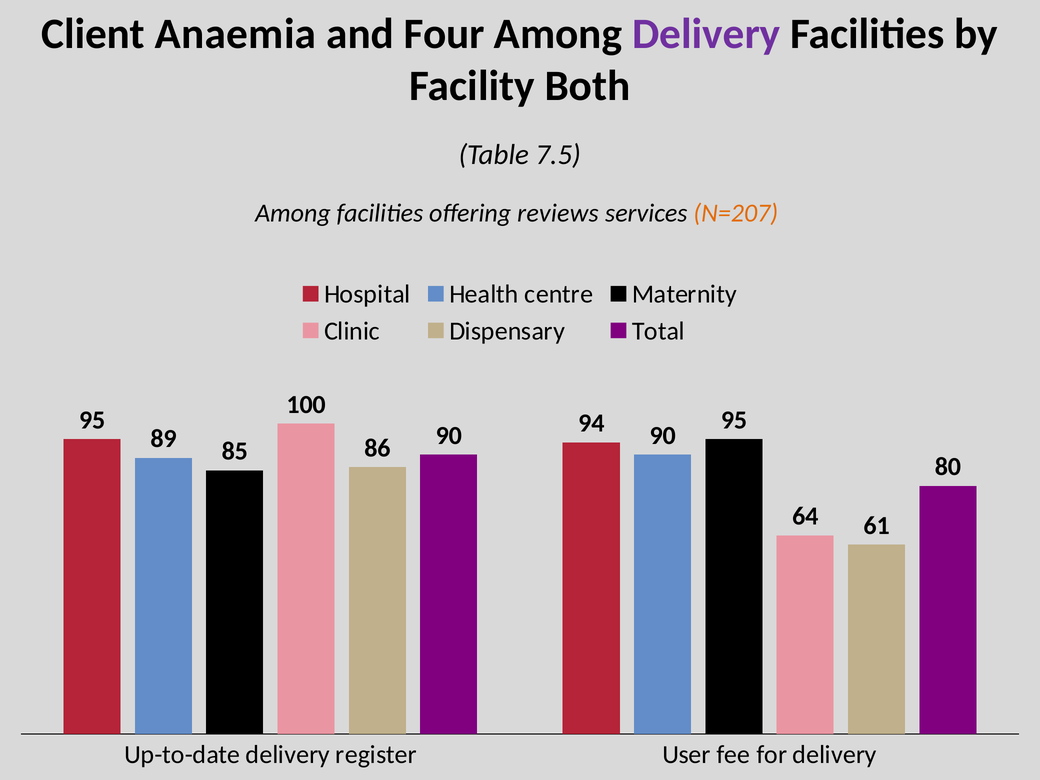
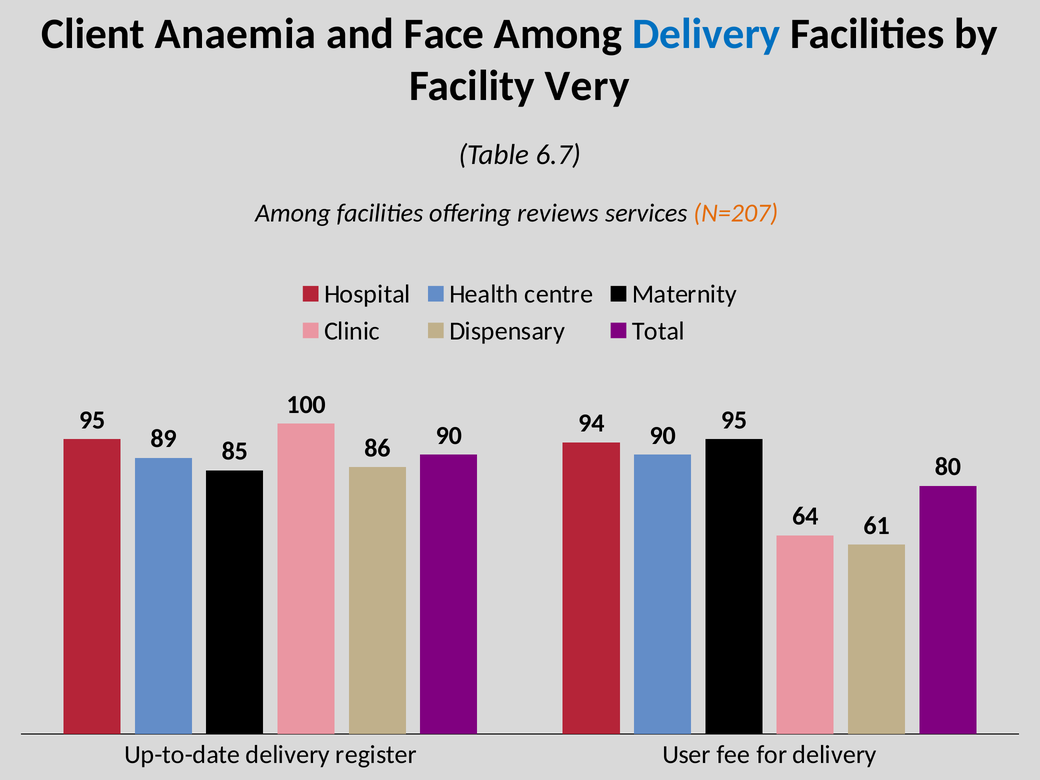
Four: Four -> Face (444, 34)
Delivery colour: purple -> blue (706, 34)
Both: Both -> Very (587, 86)
7.5: 7.5 -> 6.7 (558, 154)
